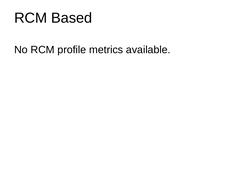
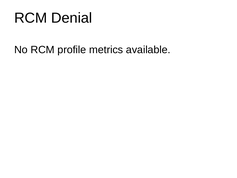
Based: Based -> Denial (72, 18)
